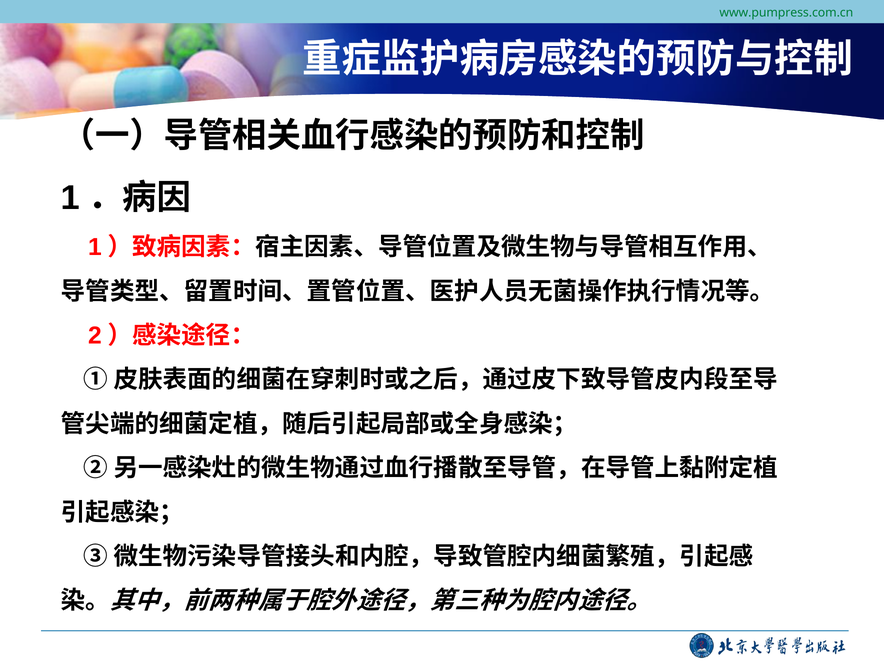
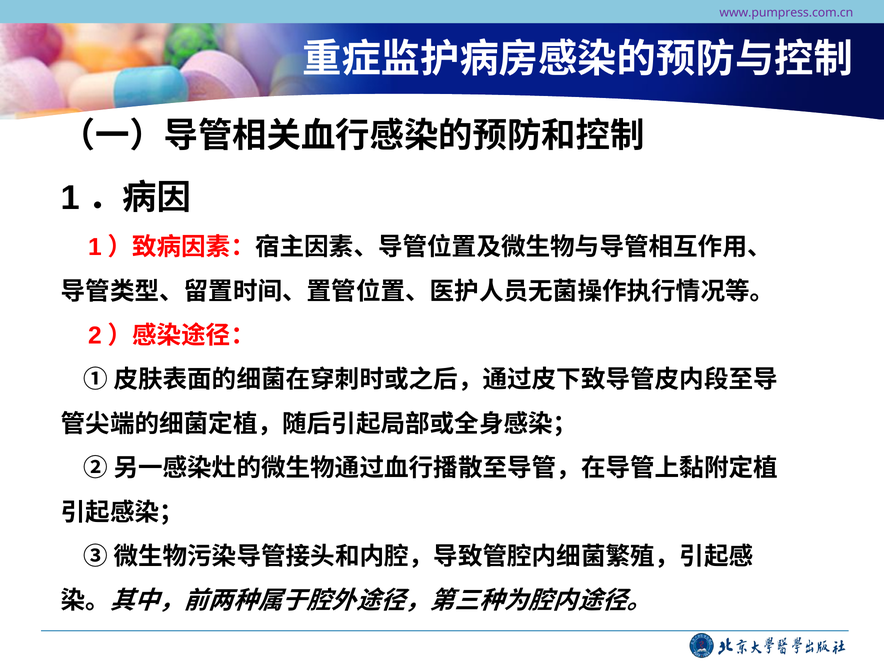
www.pumpress.com.cn colour: green -> purple (786, 13)
